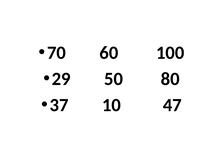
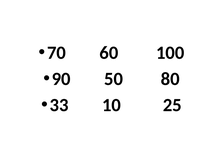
29: 29 -> 90 (61, 79)
37: 37 -> 33 (59, 105)
47: 47 -> 25 (172, 105)
